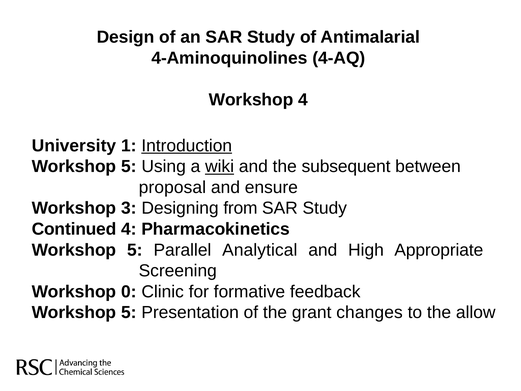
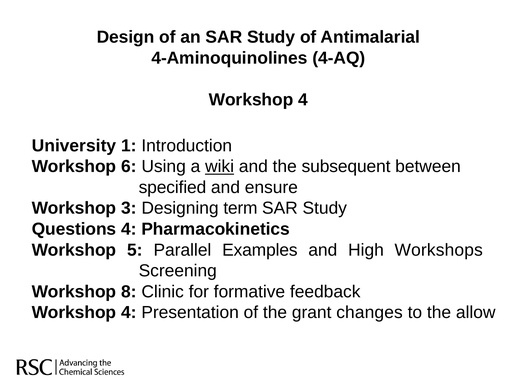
Introduction underline: present -> none (187, 146)
5: 5 -> 6 (129, 166)
proposal: proposal -> specified (172, 187)
from: from -> term (240, 208)
Continued: Continued -> Questions (74, 229)
Analytical: Analytical -> Examples (260, 250)
Appropriate: Appropriate -> Workshops (439, 250)
0: 0 -> 8 (129, 291)
5: 5 -> 4 (129, 312)
